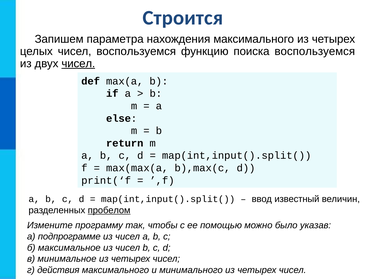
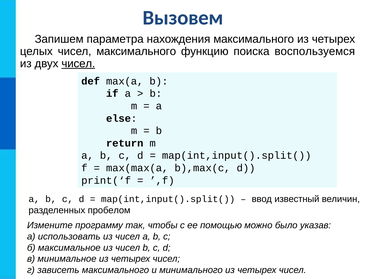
Строится: Строится -> Вызовем (183, 18)
чисел воспользуемся: воспользуемся -> максимального (136, 51)
пробелом underline: present -> none (109, 210)
подпрограмме: подпрограмме -> использовать (69, 237)
действия: действия -> зависеть (58, 270)
